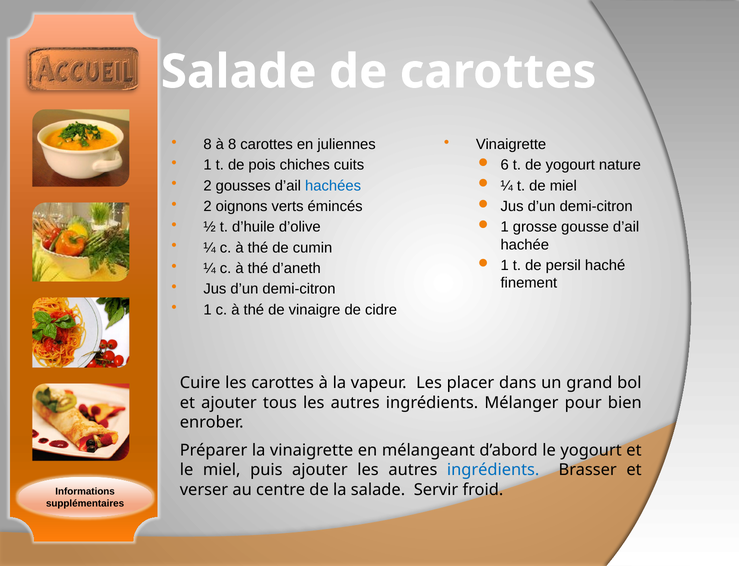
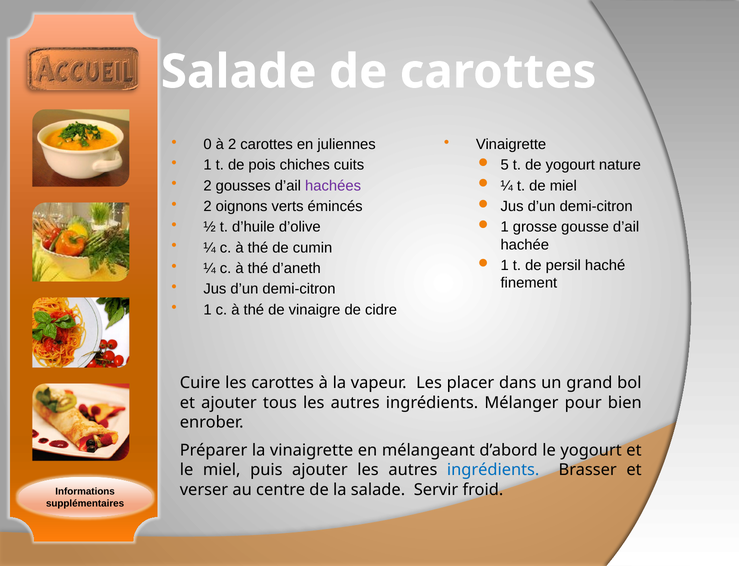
8: 8 -> 0 (208, 144)
à 8: 8 -> 2 (232, 144)
6: 6 -> 5 (505, 165)
hachées colour: blue -> purple (333, 186)
